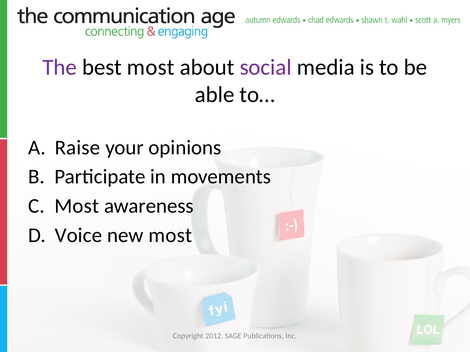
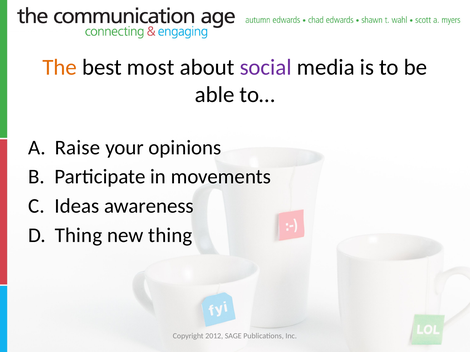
The colour: purple -> orange (60, 67)
Most: Most -> Ideas (77, 206)
Voice: Voice -> Thing (79, 236)
new most: most -> thing (170, 236)
